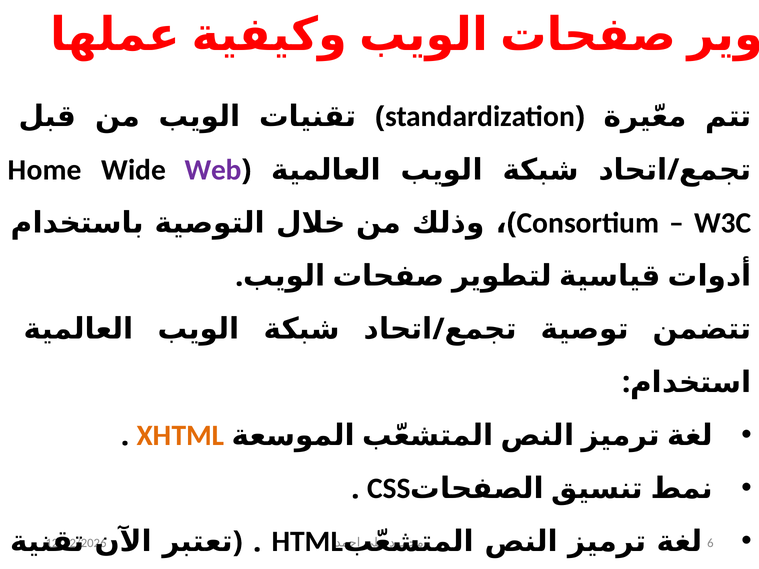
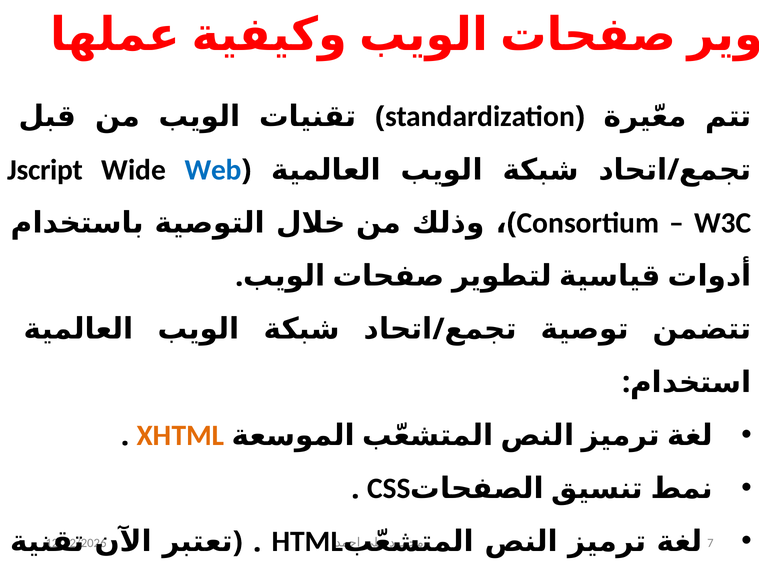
Home: Home -> Jscript (45, 170)
Web colour: purple -> blue (213, 170)
6: 6 -> 7 (710, 544)
